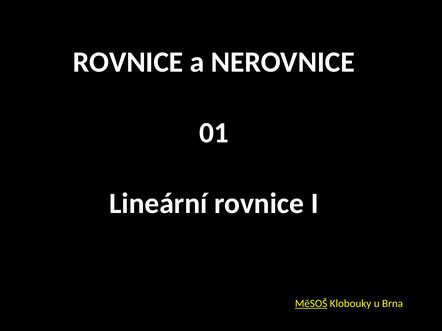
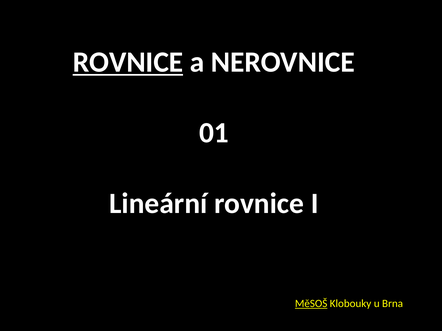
ROVNICE underline: none -> present (128, 62)
